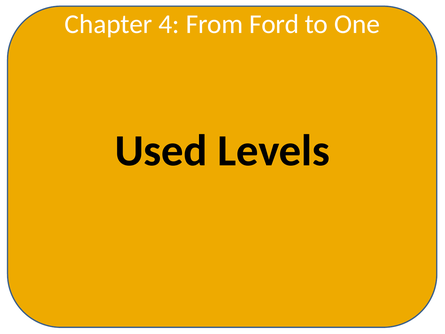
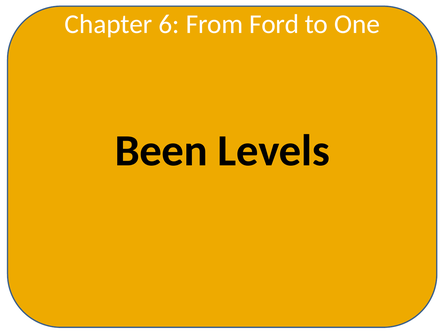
4: 4 -> 6 (169, 24)
Used: Used -> Been (161, 151)
